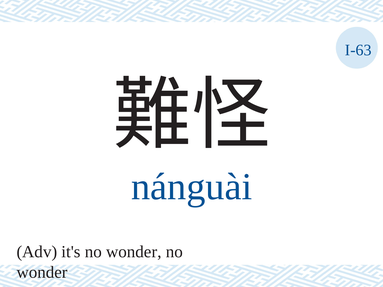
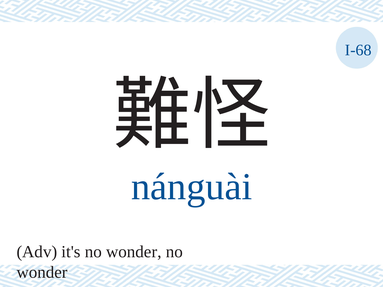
I-63: I-63 -> I-68 (358, 50)
